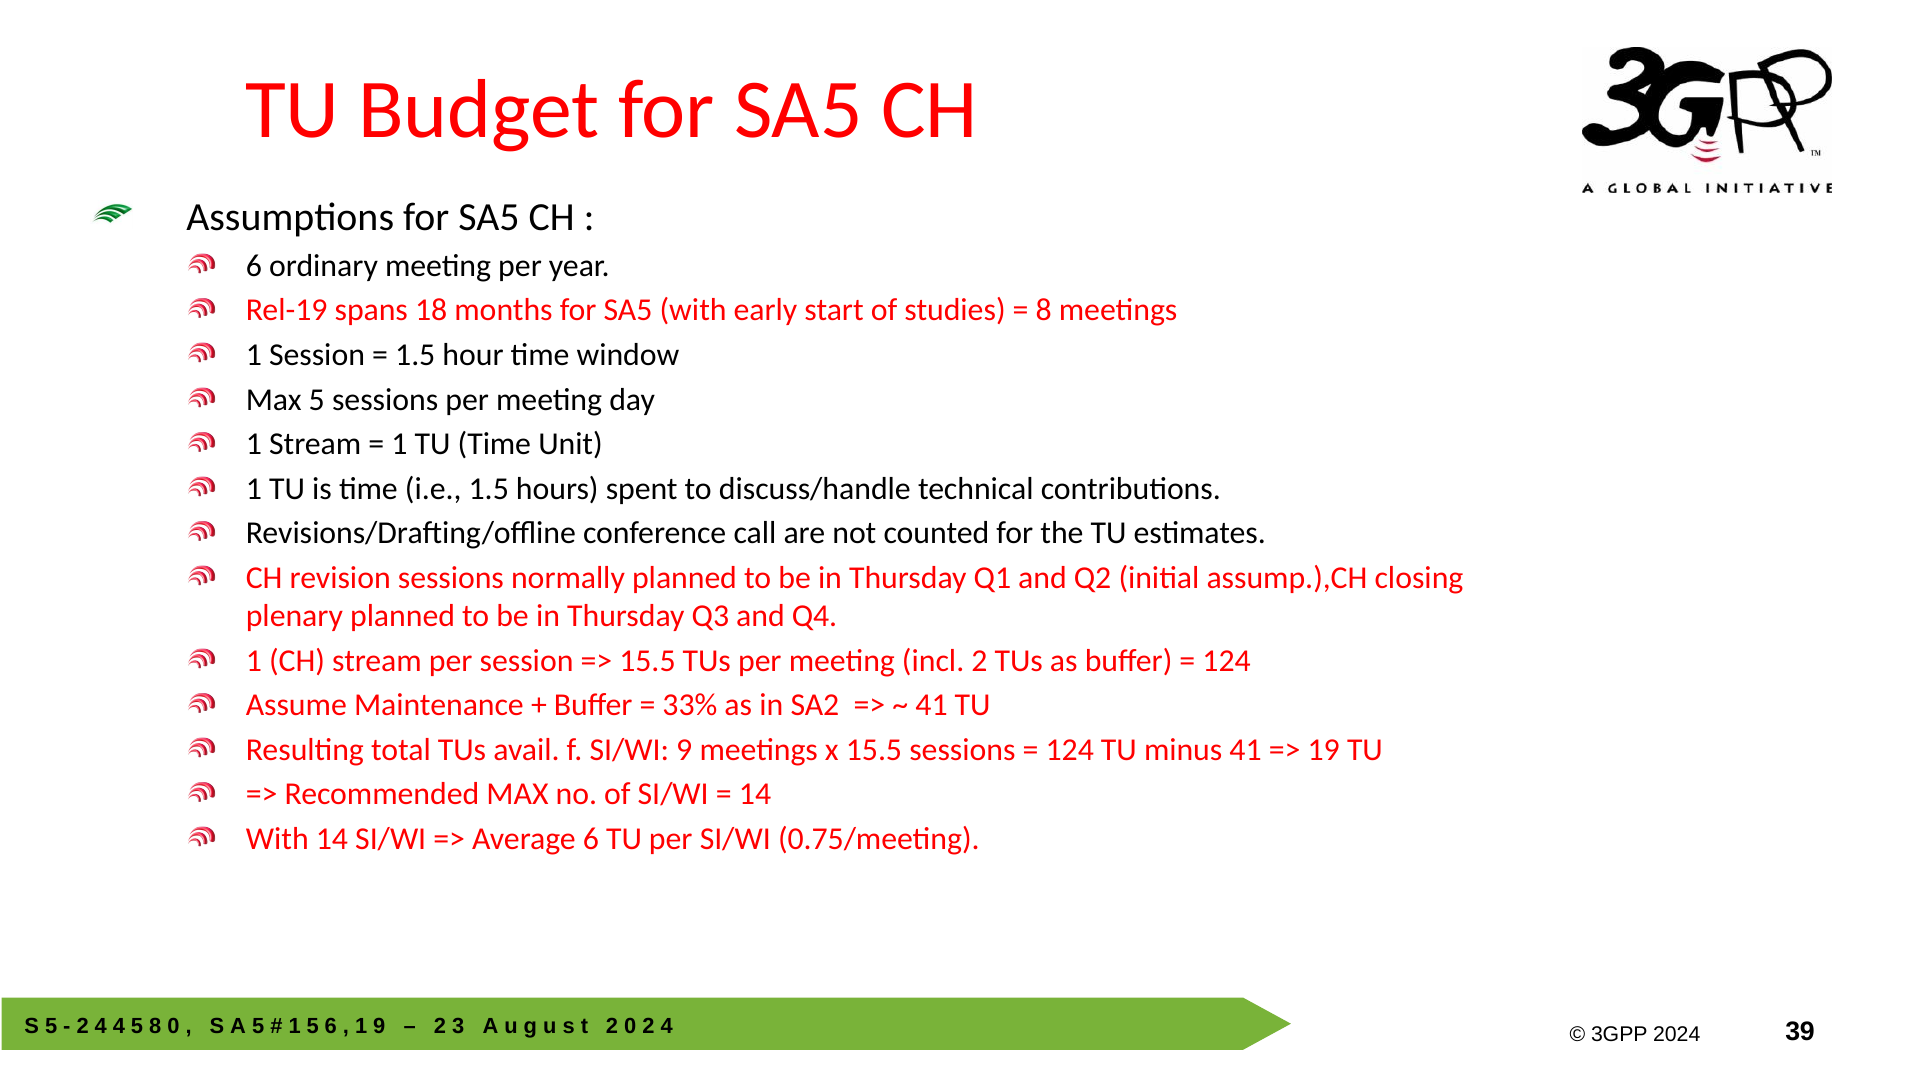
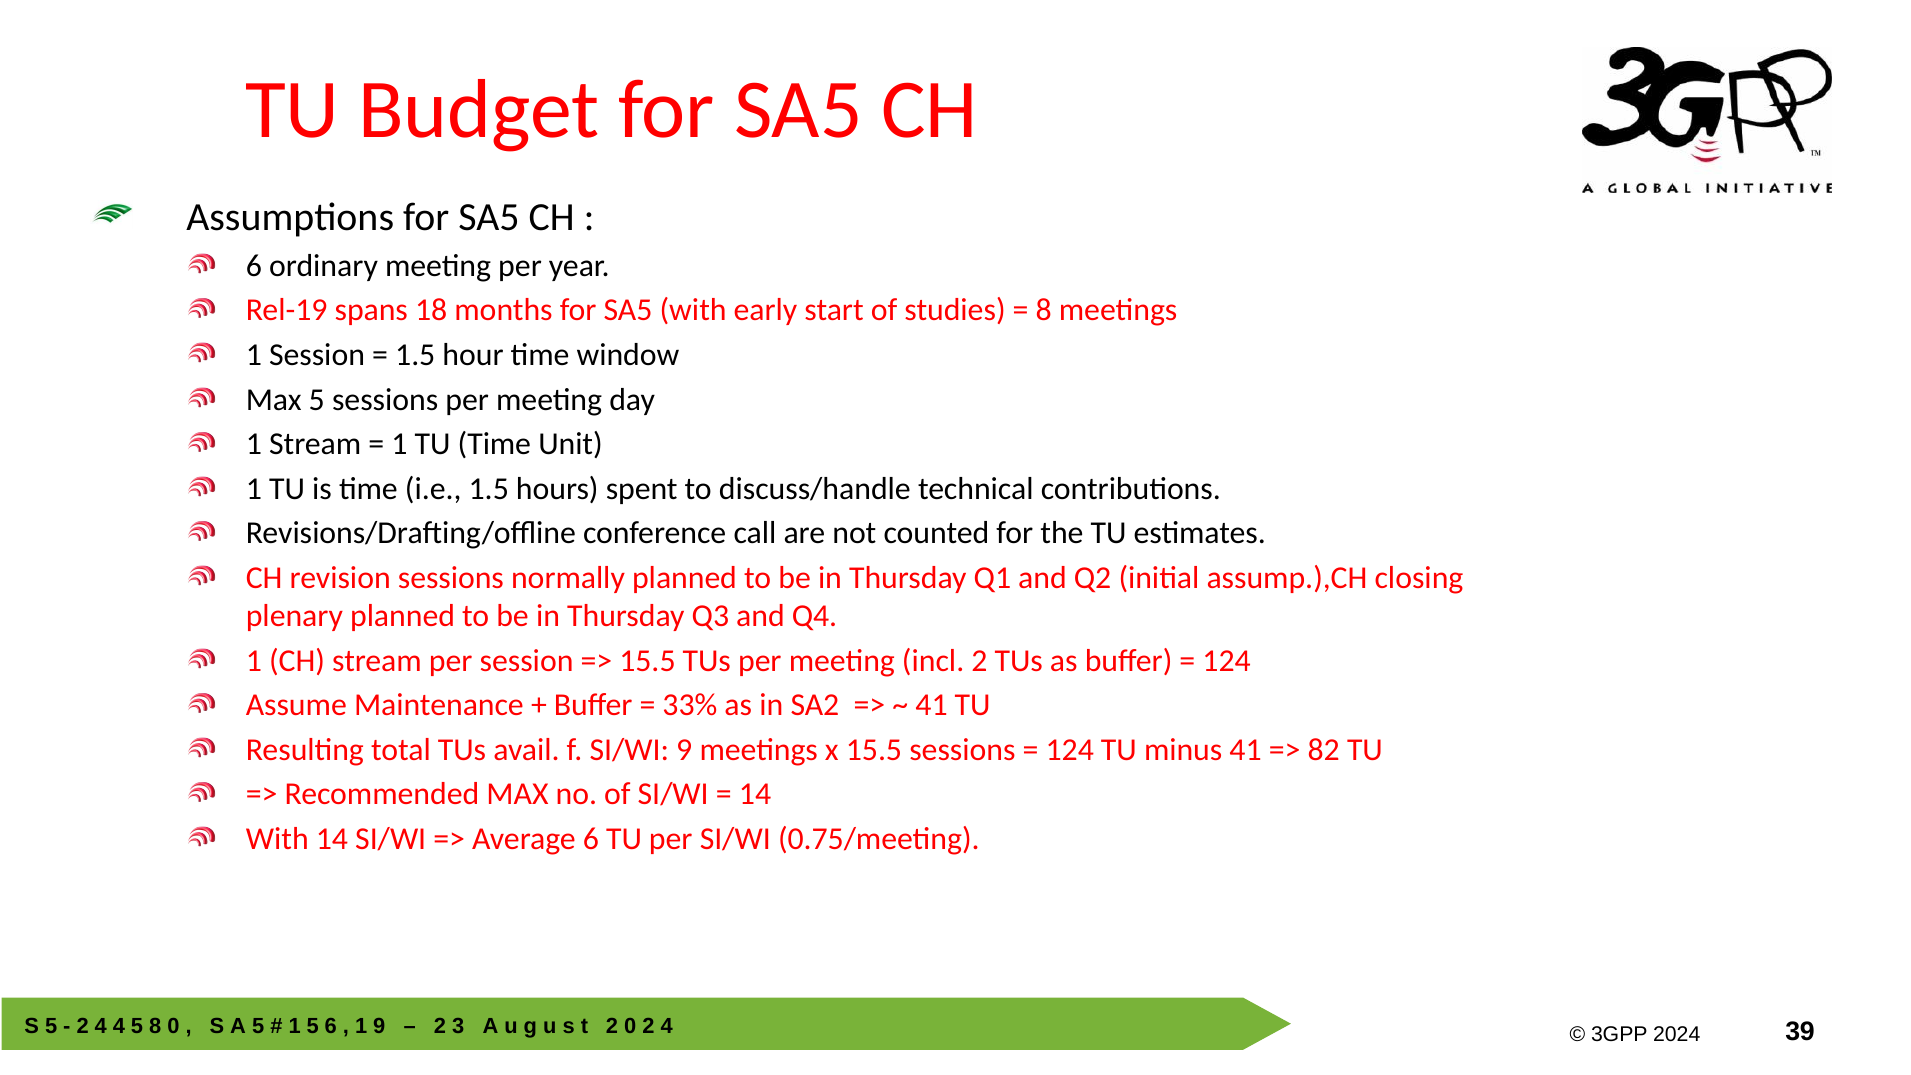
19: 19 -> 82 (1324, 750)
